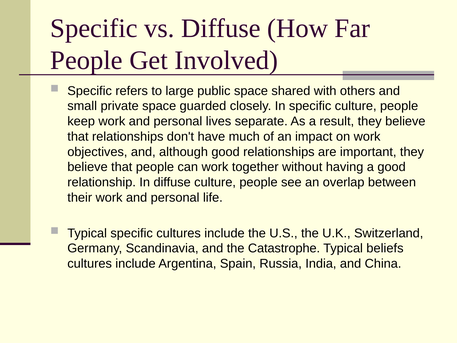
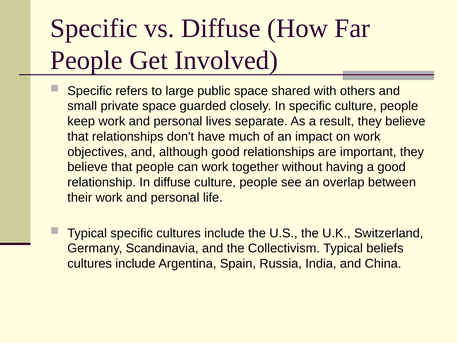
Catastrophe: Catastrophe -> Collectivism (284, 248)
